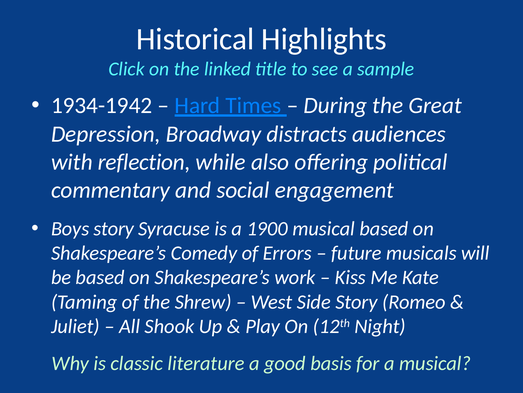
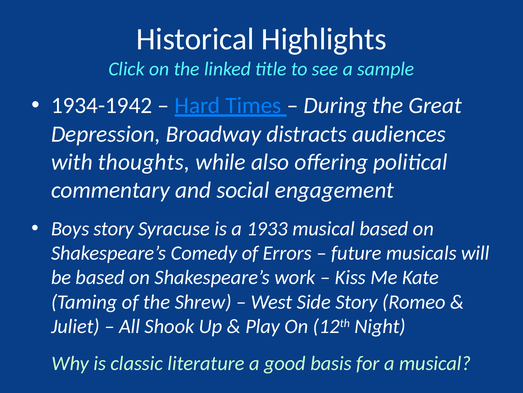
reflection: reflection -> thoughts (144, 162)
1900: 1900 -> 1933 (267, 228)
